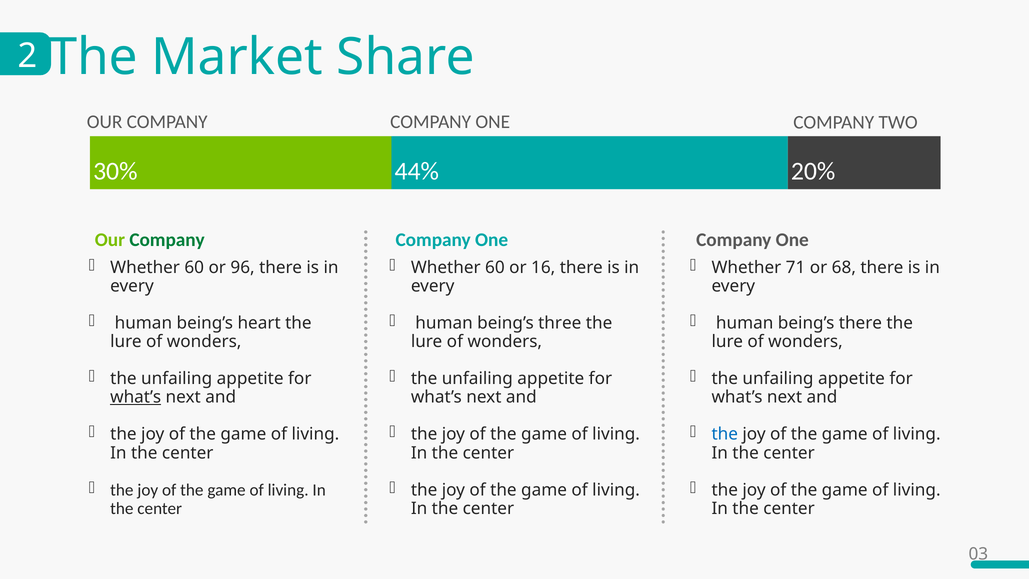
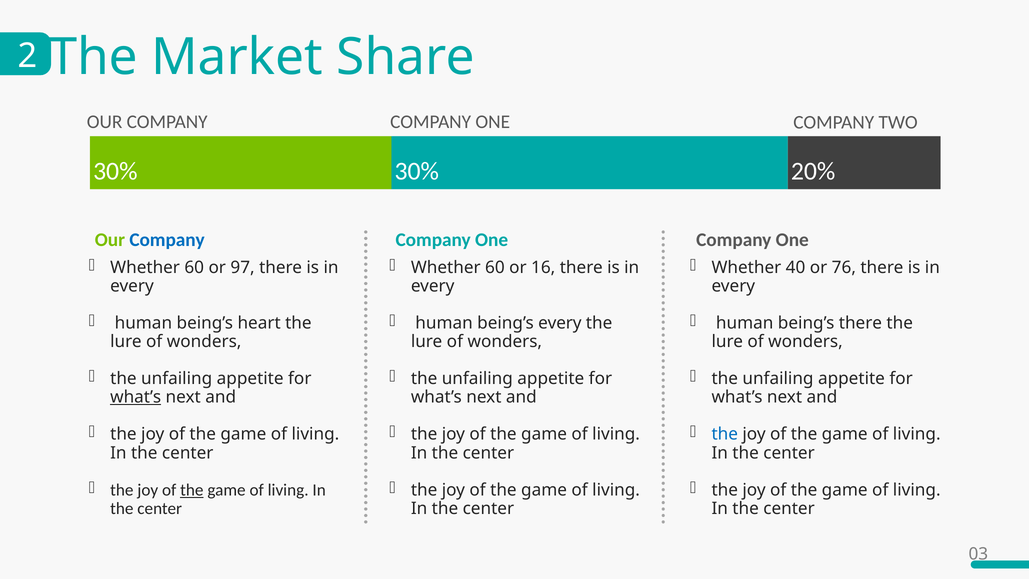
30% 44%: 44% -> 30% (417, 171)
Company colour: green -> blue (167, 240)
96: 96 -> 97 (243, 267)
71: 71 -> 40 (796, 267)
68: 68 -> 76 (844, 267)
being’s three: three -> every (560, 323)
the underline: none -> present (192, 490)
